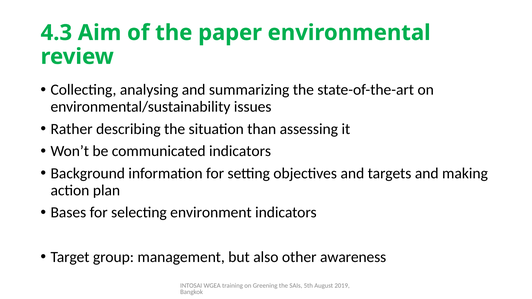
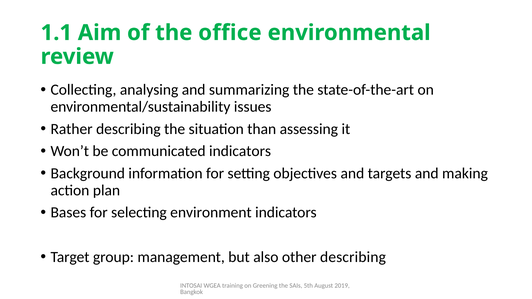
4.3: 4.3 -> 1.1 (56, 33)
paper: paper -> office (230, 33)
other awareness: awareness -> describing (353, 257)
